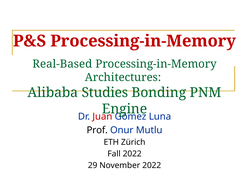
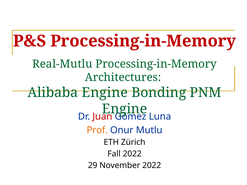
Real-Based: Real-Based -> Real-Mutlu (62, 64)
Alibaba Studies: Studies -> Engine (105, 93)
Prof colour: black -> orange (97, 130)
